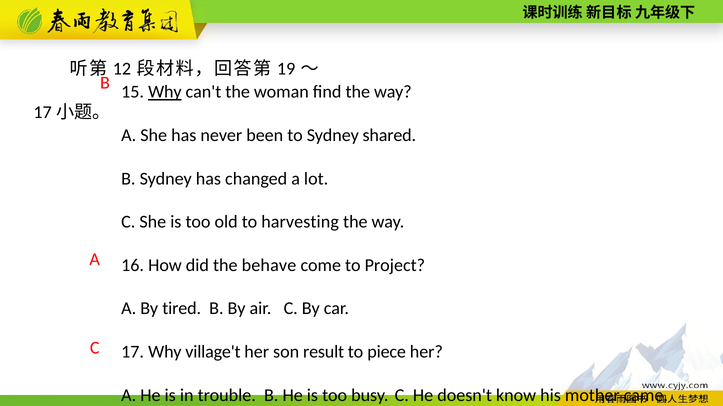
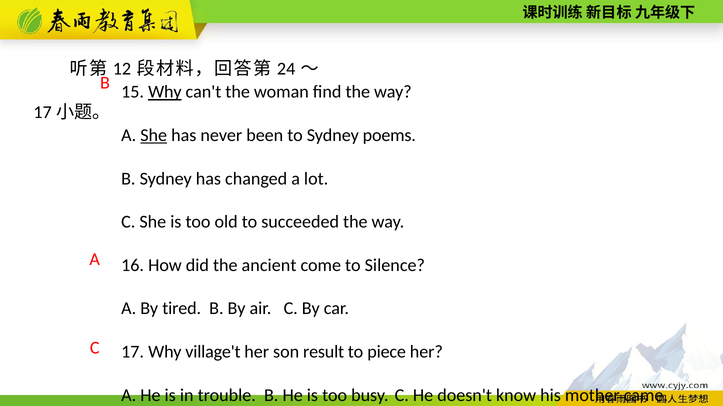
19: 19 -> 24 (286, 69)
She underline: none -> present (154, 136)
shared: shared -> poems (389, 136)
harvesting: harvesting -> succeeded (300, 222)
behave: behave -> ancient (269, 266)
Project: Project -> Silence (395, 266)
